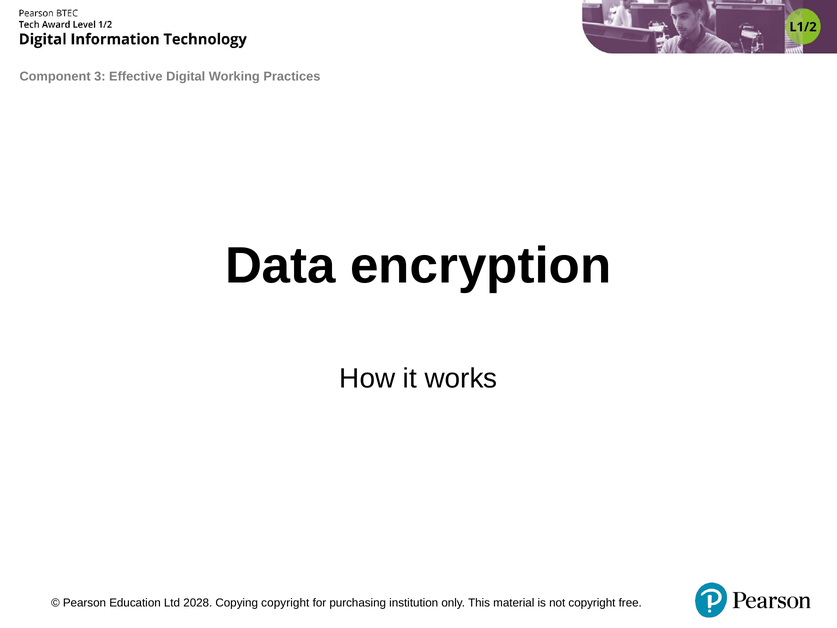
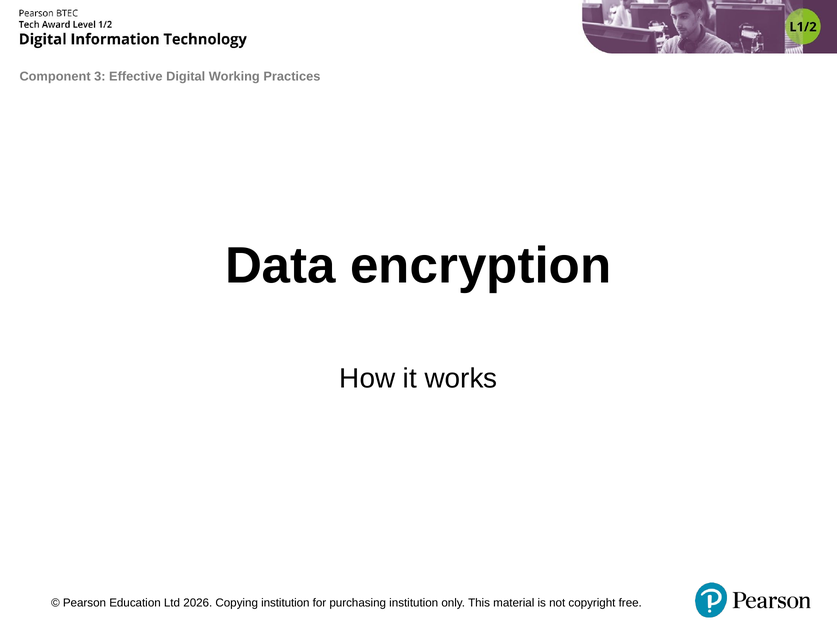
2028: 2028 -> 2026 (198, 603)
Copying copyright: copyright -> institution (285, 603)
